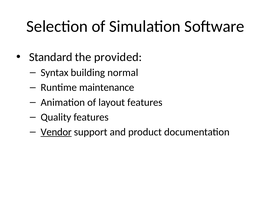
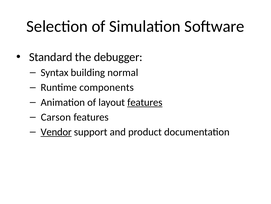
provided: provided -> debugger (118, 57)
maintenance: maintenance -> components (107, 87)
features underline: none -> present (145, 102)
Quality: Quality -> Carson (56, 117)
